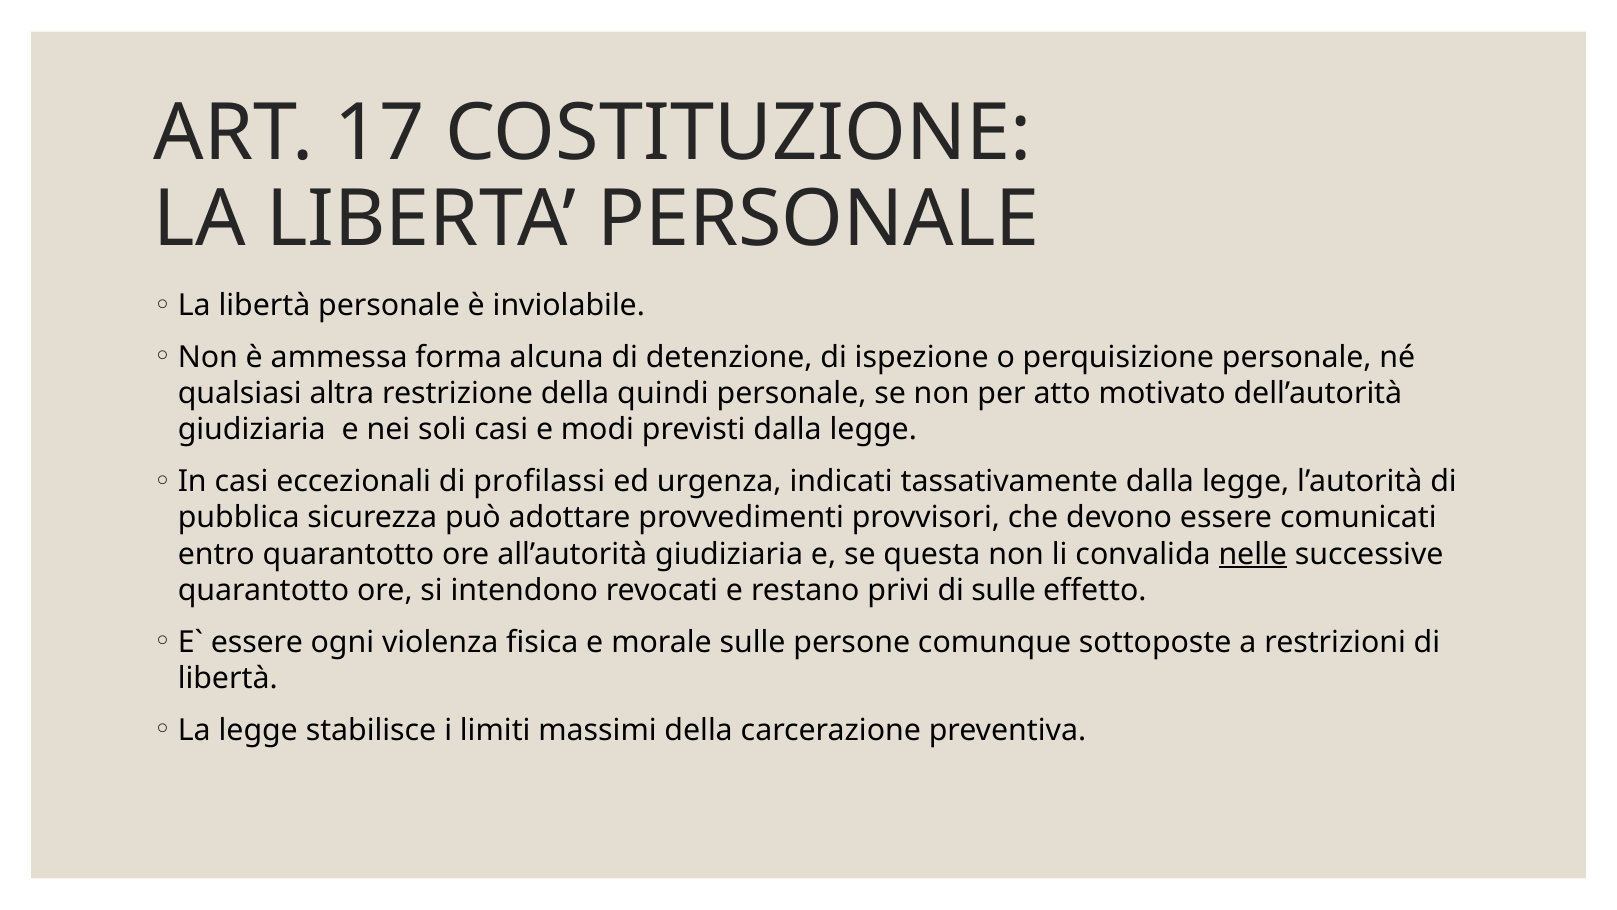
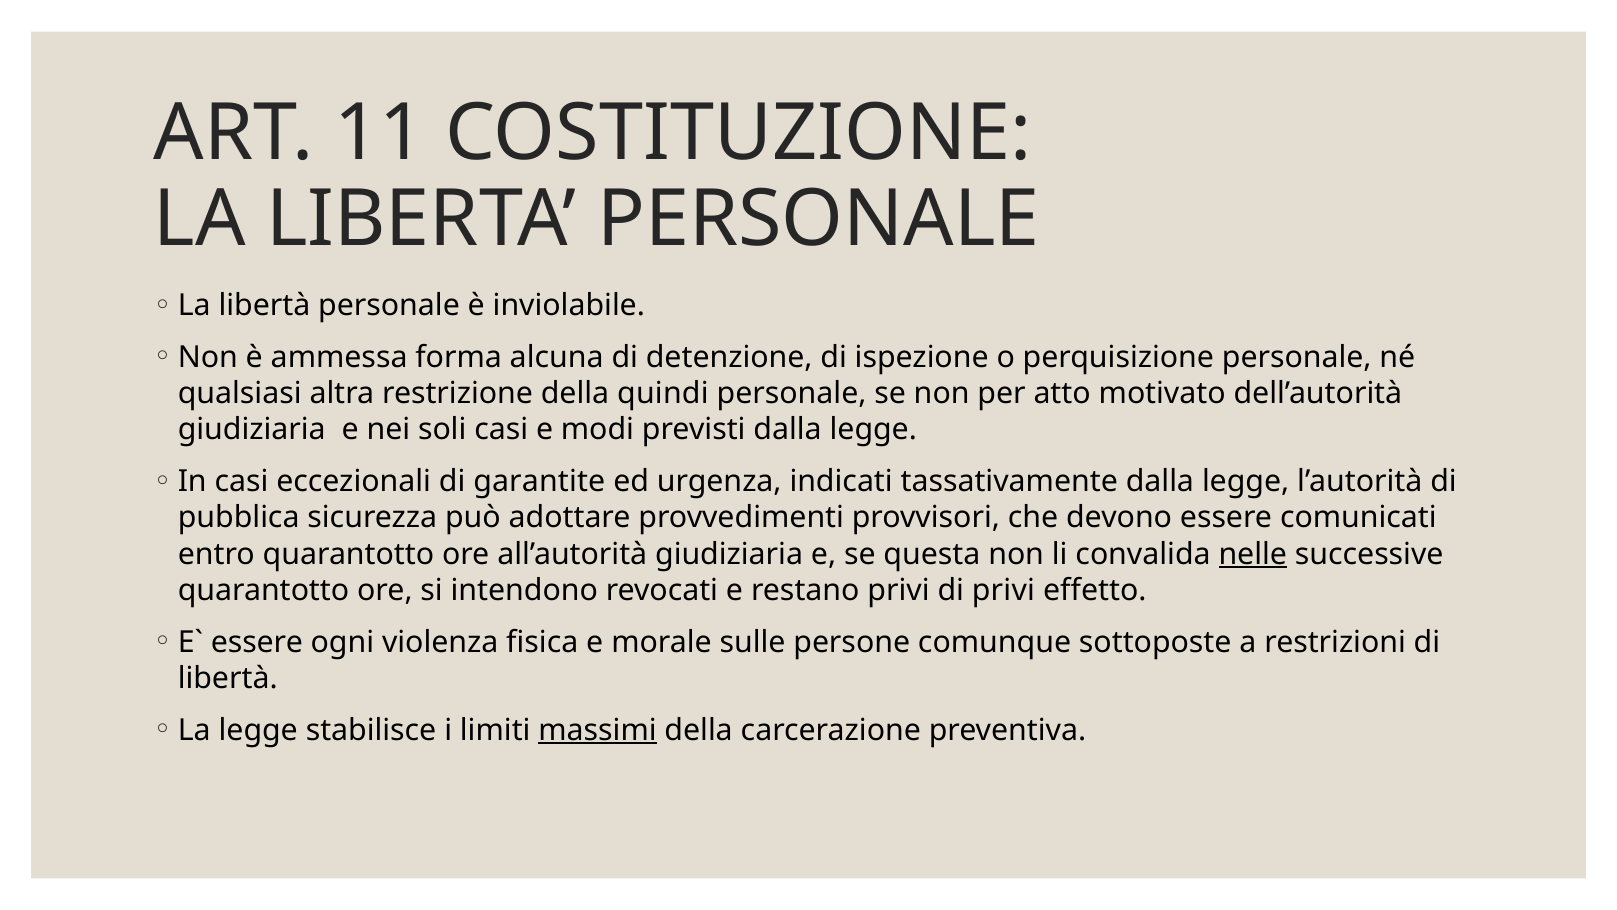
17: 17 -> 11 (380, 134)
profilassi: profilassi -> garantite (539, 481)
di sulle: sulle -> privi (1003, 590)
massimi underline: none -> present (598, 730)
